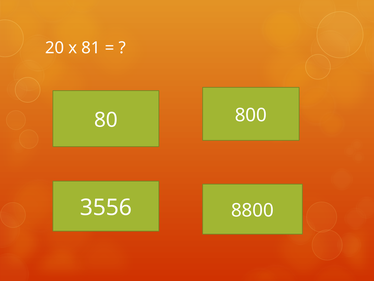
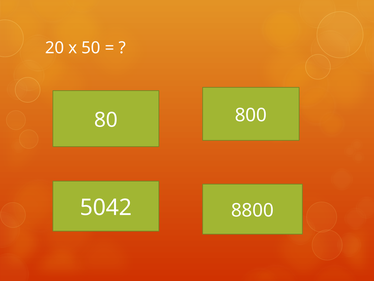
81: 81 -> 50 (91, 48)
3556: 3556 -> 5042 (106, 207)
